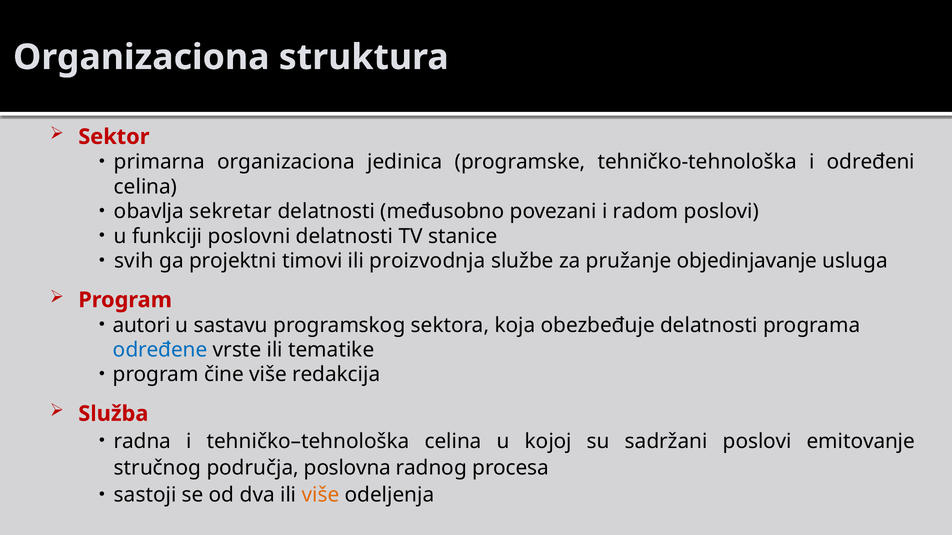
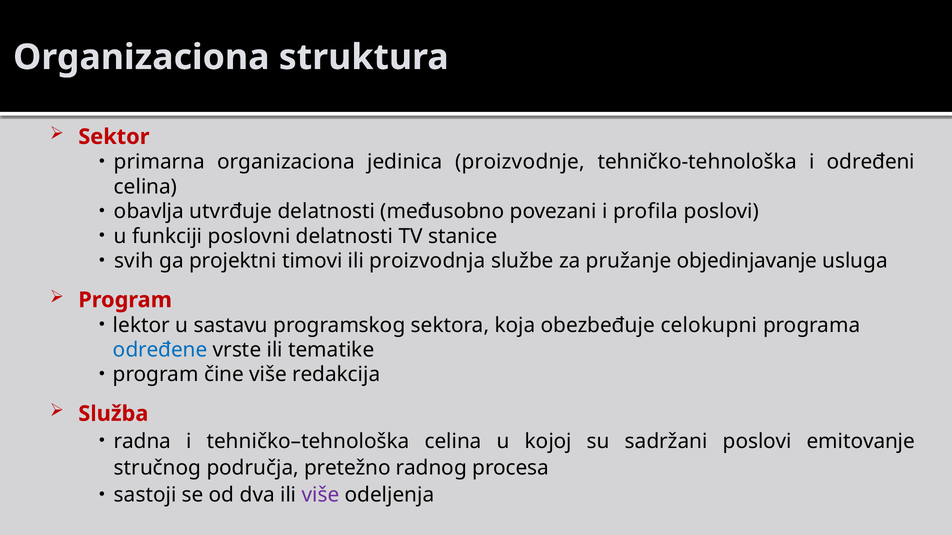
programske: programske -> proizvodnje (520, 162)
sekretar: sekretar -> utvrđuje (231, 212)
radom: radom -> profila (646, 212)
autori: autori -> lektor (141, 325)
obezbeđuje delatnosti: delatnosti -> celokupni (709, 325)
poslovna: poslovna -> pretežno (347, 469)
više colour: orange -> purple (321, 496)
